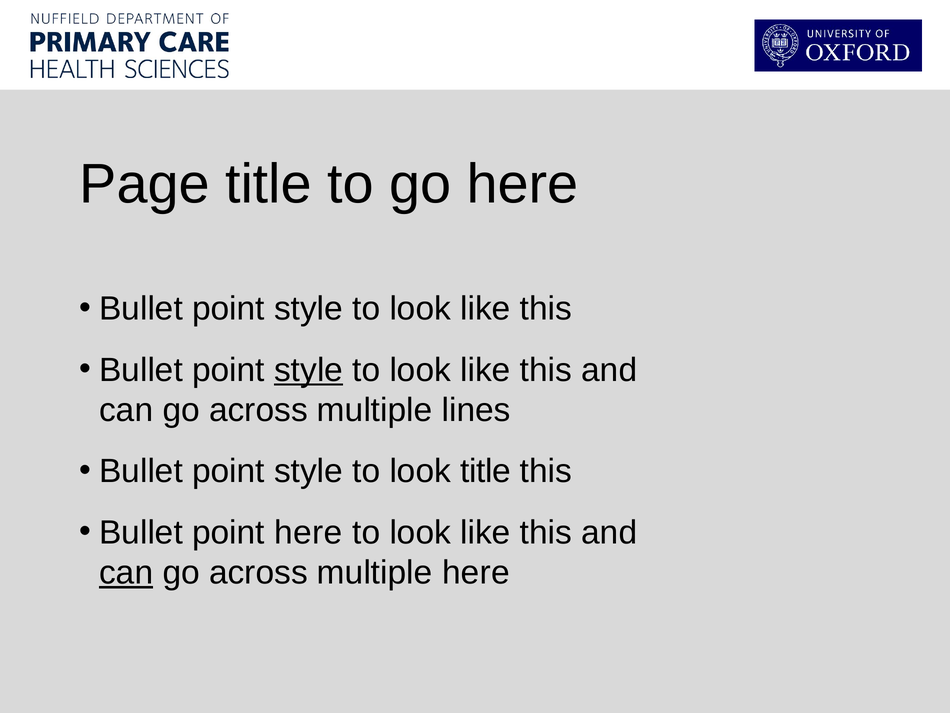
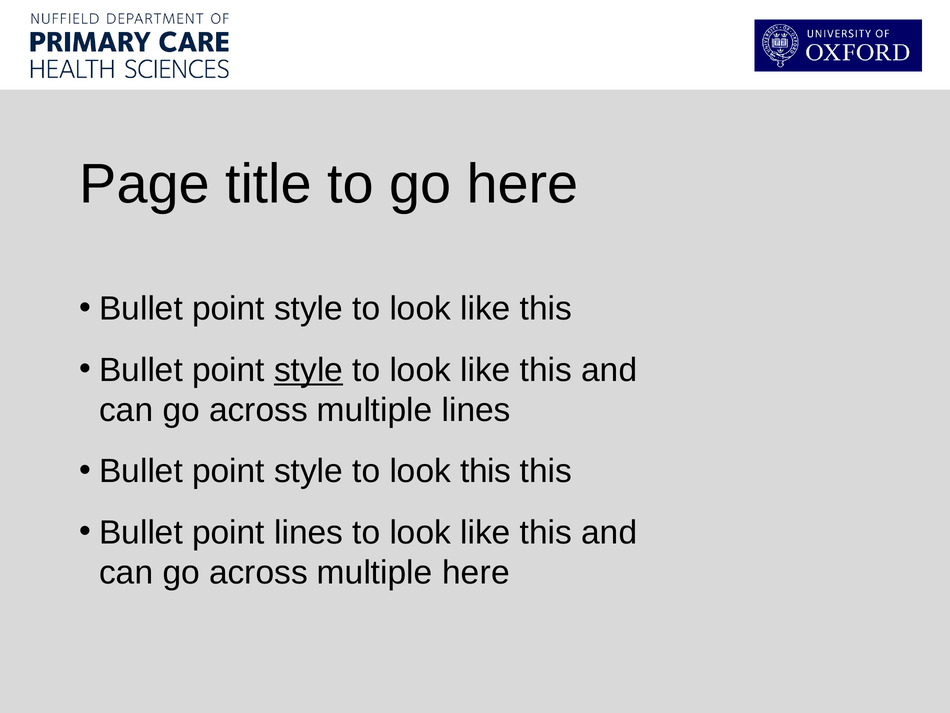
look title: title -> this (486, 471)
point here: here -> lines (309, 532)
can underline: present -> none (126, 573)
